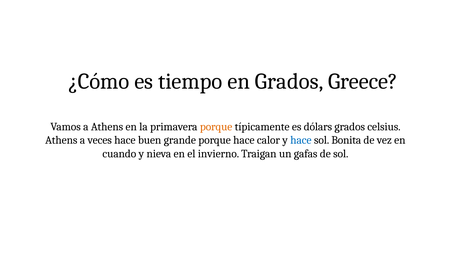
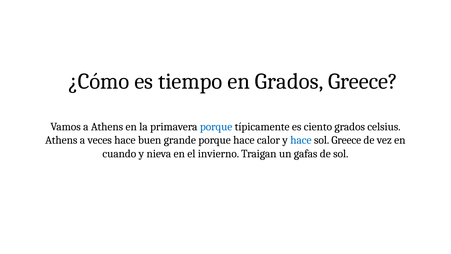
porque colour: orange -> blue (216, 127)
dólars: dólars -> ciento (318, 127)
sol Bonita: Bonita -> Greece (346, 140)
